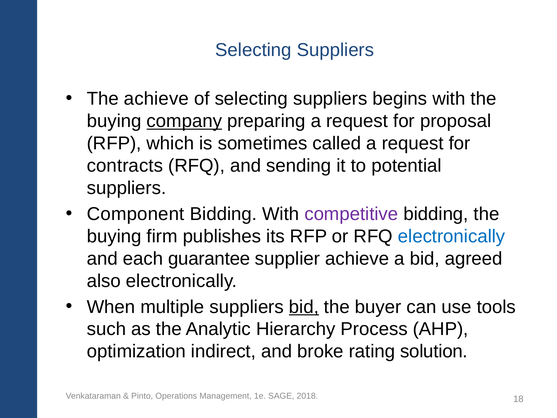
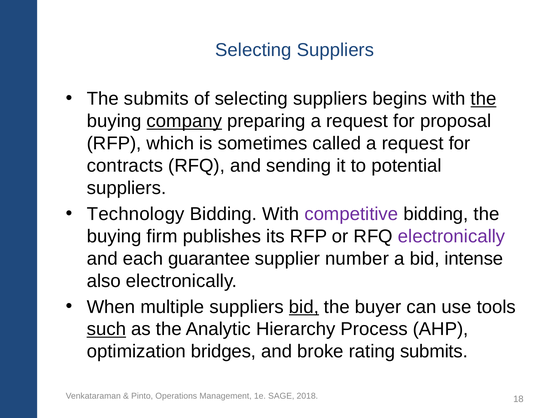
The achieve: achieve -> submits (156, 99)
the underline: none -> present (483, 99)
Component: Component -> Technology (136, 214)
electronically colour: blue -> purple (452, 236)
supplier achieve: achieve -> number (357, 258)
agreed: agreed -> intense (474, 258)
such underline: none -> present (106, 329)
indirect: indirect -> bridges (224, 351)
rating solution: solution -> submits (434, 351)
